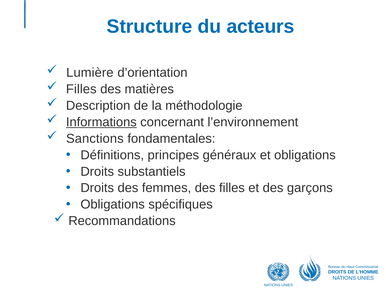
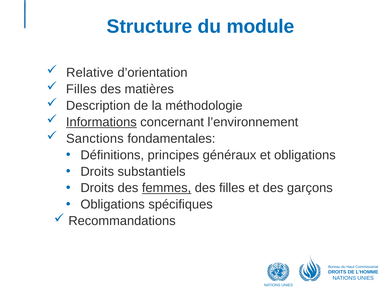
acteurs: acteurs -> module (260, 26)
Lumière: Lumière -> Relative (90, 72)
femmes underline: none -> present (167, 188)
